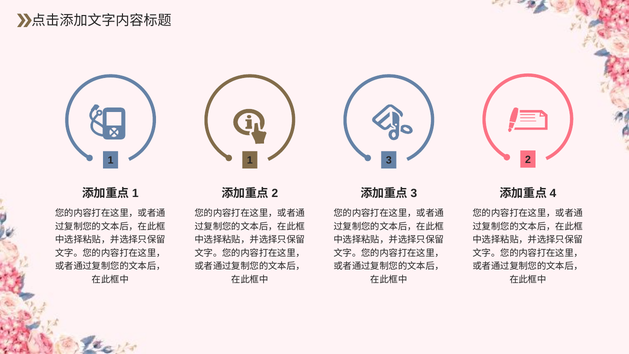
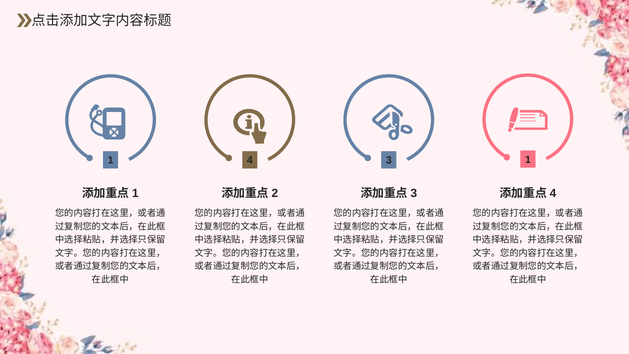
1 1: 1 -> 4 (250, 160)
3 2: 2 -> 1 (528, 160)
